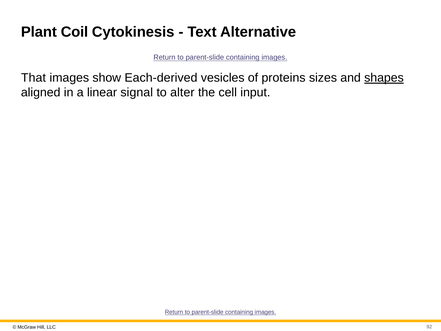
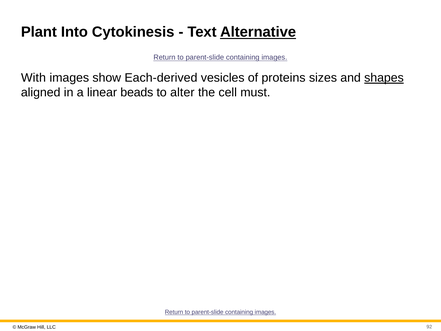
Coil: Coil -> Into (74, 32)
Alternative underline: none -> present (258, 32)
That: That -> With (33, 78)
signal: signal -> beads (137, 93)
input: input -> must (255, 93)
